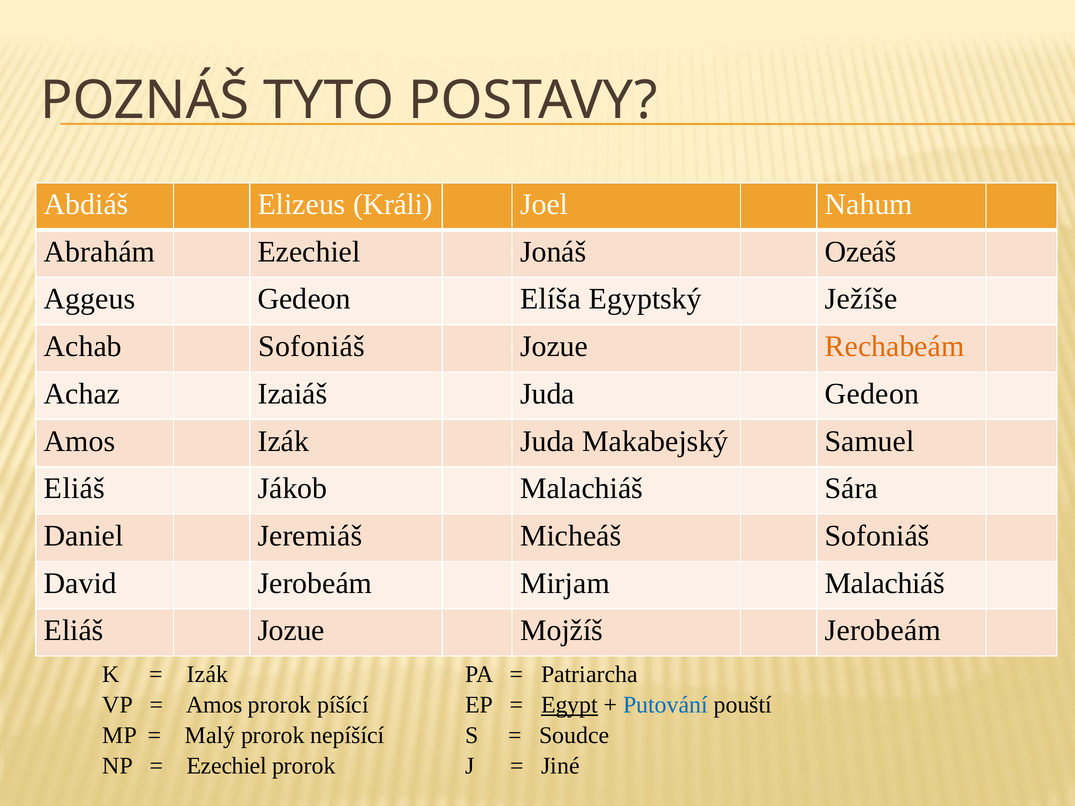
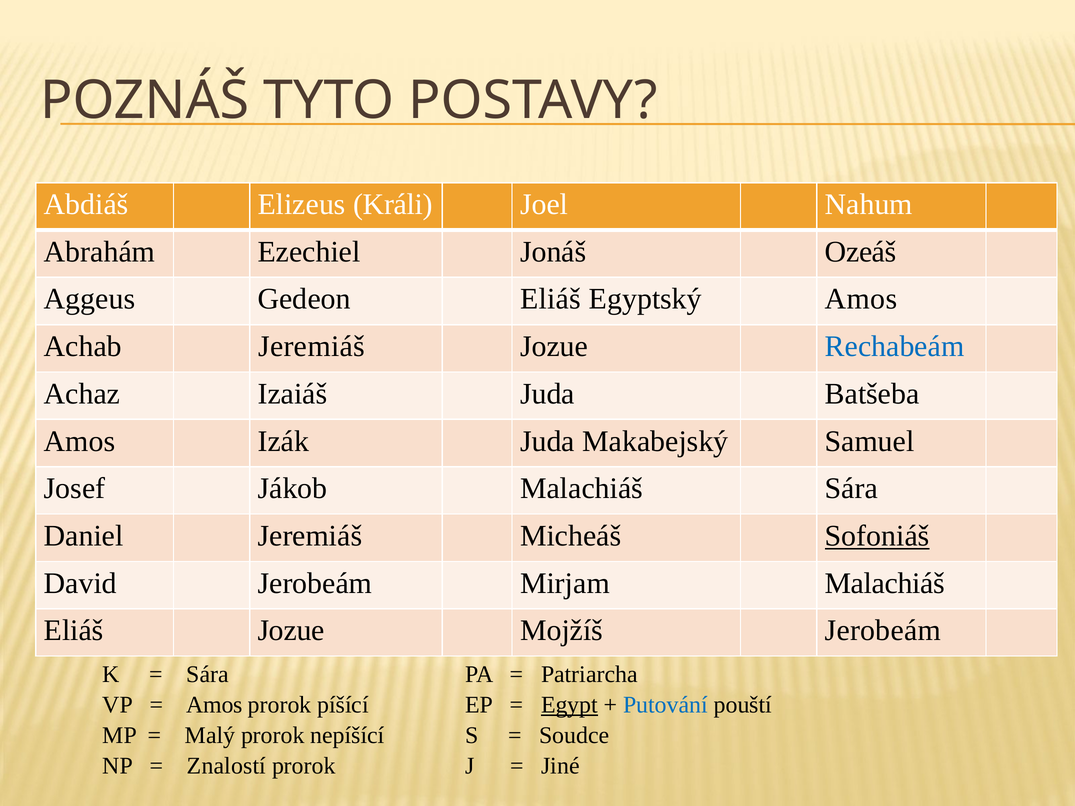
Gedeon Elíša: Elíša -> Eliáš (551, 299)
Egyptský Ježíše: Ježíše -> Amos (861, 299)
Achab Sofoniáš: Sofoniáš -> Jeremiáš (312, 347)
Rechabeám colour: orange -> blue (895, 347)
Juda Gedeon: Gedeon -> Batšeba (872, 394)
Eliáš: Eliáš -> Josef (75, 489)
Sofoniáš underline: none -> present (877, 536)
Izák: Izák -> Sára (208, 675)
Ezechiel: Ezechiel -> Znalostí (226, 766)
